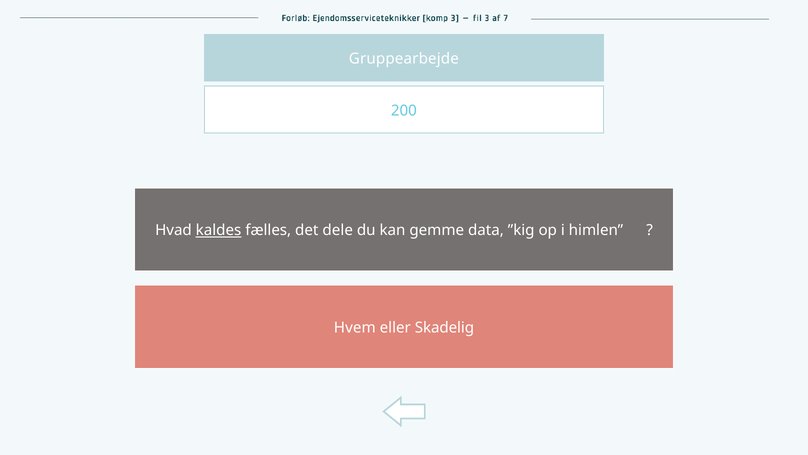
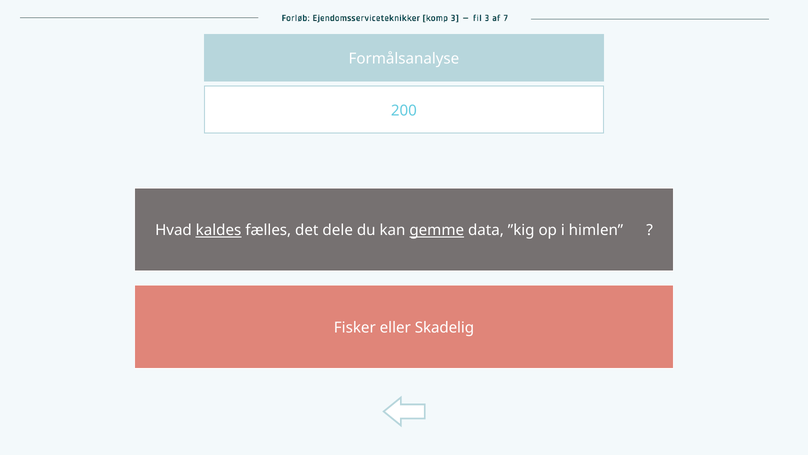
Gruppearbejde: Gruppearbejde -> Formålsanalyse (404, 59)
gemme underline: none -> present (437, 230)
Hvem: Hvem -> Fisker (355, 327)
